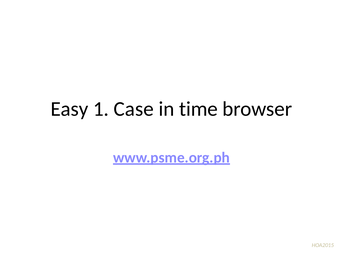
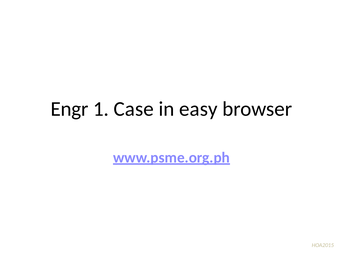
Easy: Easy -> Engr (69, 109)
time: time -> easy (198, 109)
